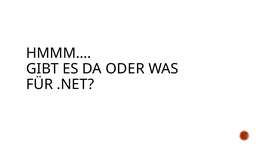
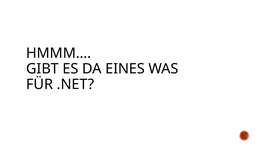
ODER: ODER -> EINES (125, 69)
